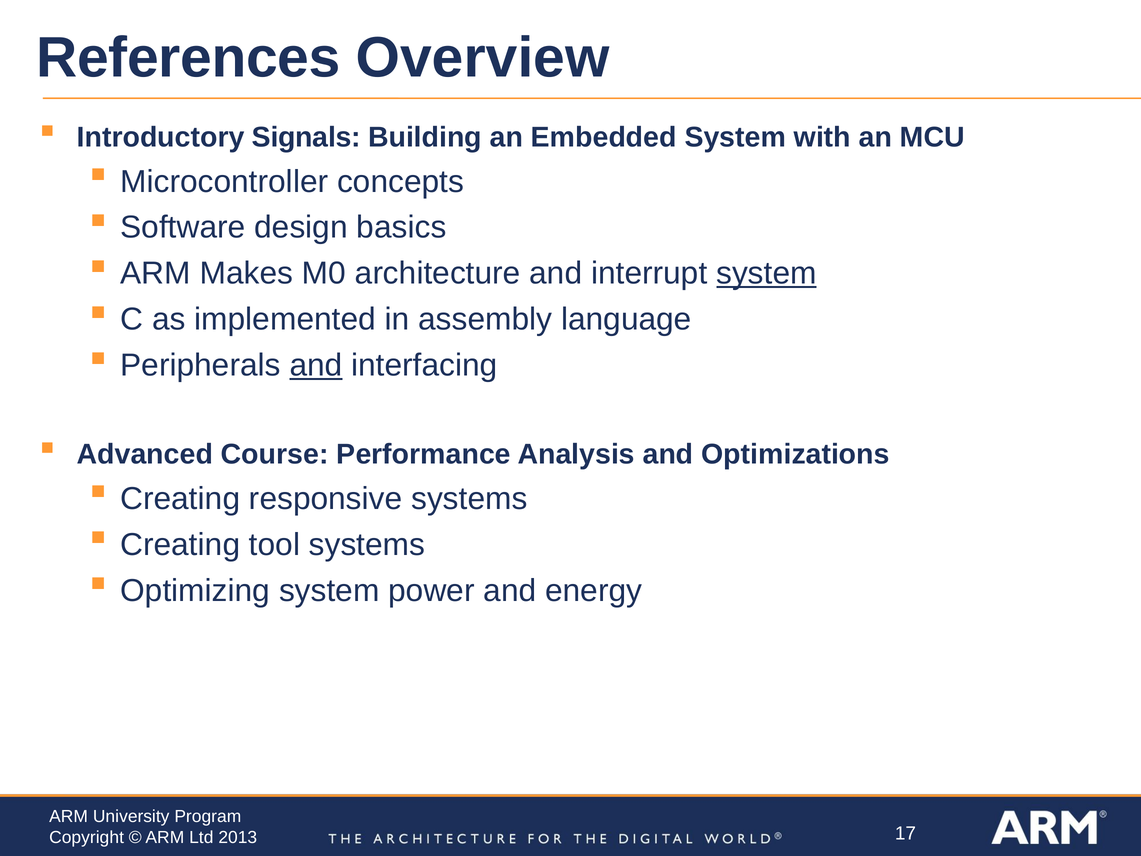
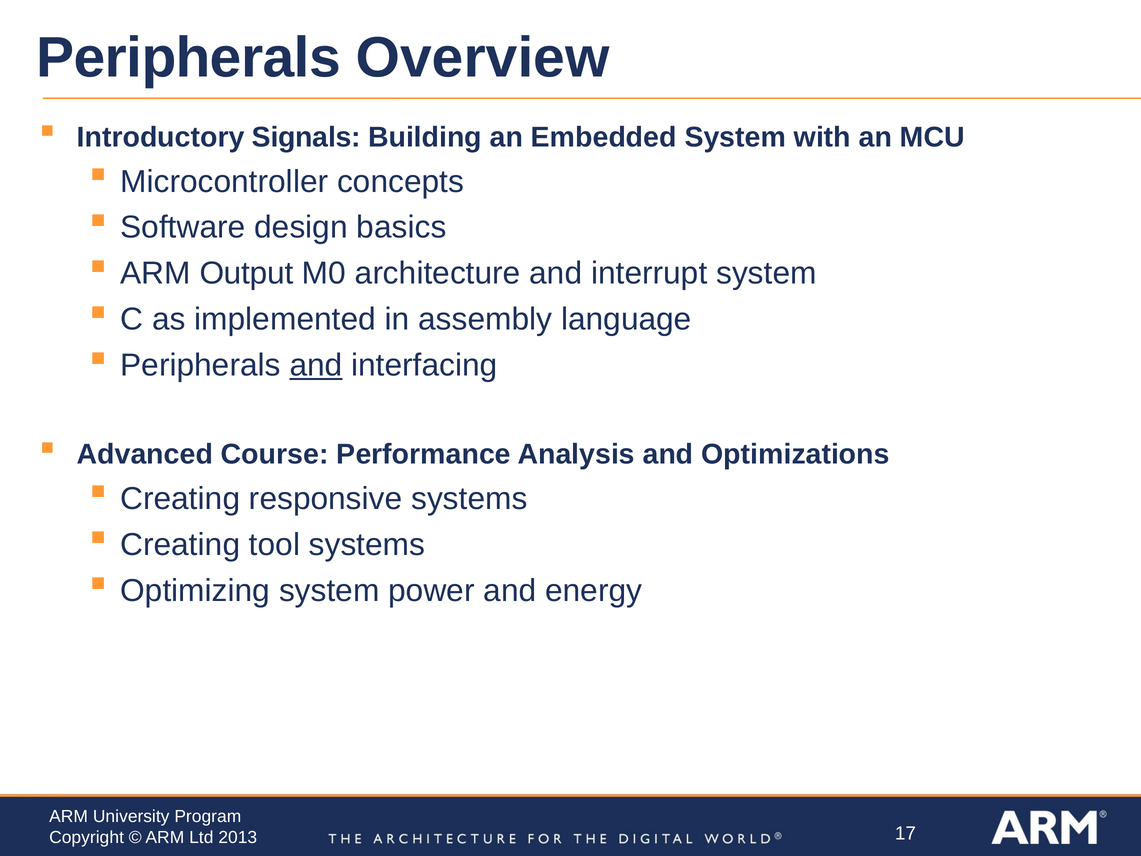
References: References -> Peripherals (188, 58)
Makes: Makes -> Output (246, 273)
system underline: present -> none (766, 273)
